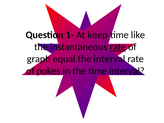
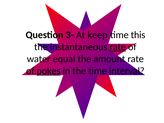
1-: 1- -> 3- (70, 35)
like: like -> this (138, 35)
graph: graph -> water (39, 59)
the interval: interval -> amount (109, 59)
pokes underline: none -> present (49, 71)
